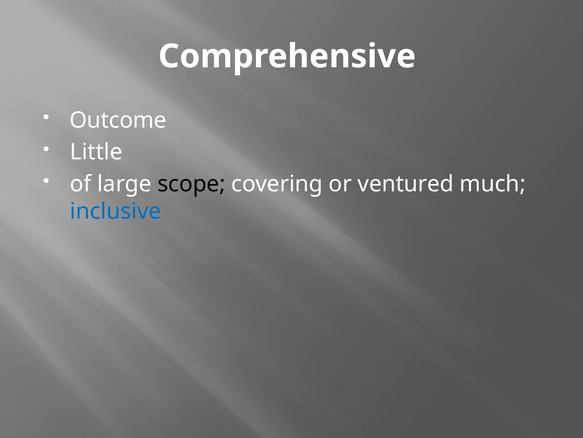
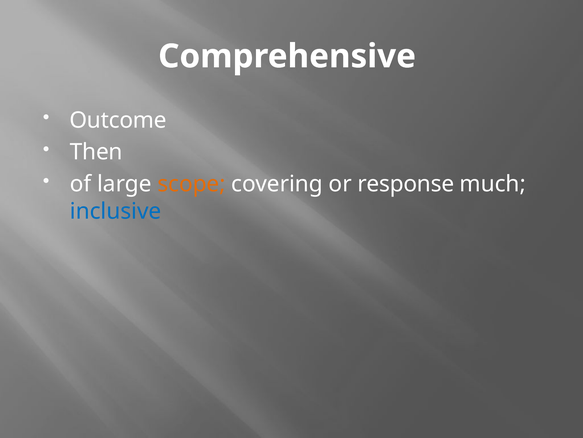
Little: Little -> Then (96, 152)
scope colour: black -> orange (191, 184)
ventured: ventured -> response (406, 184)
